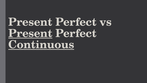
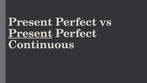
Continuous underline: present -> none (41, 45)
